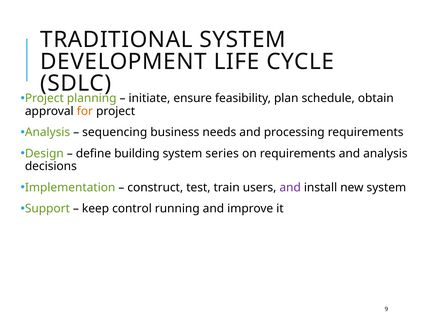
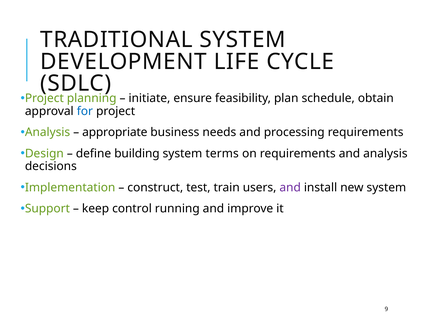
for colour: orange -> blue (85, 111)
sequencing: sequencing -> appropriate (115, 132)
series: series -> terms (222, 153)
